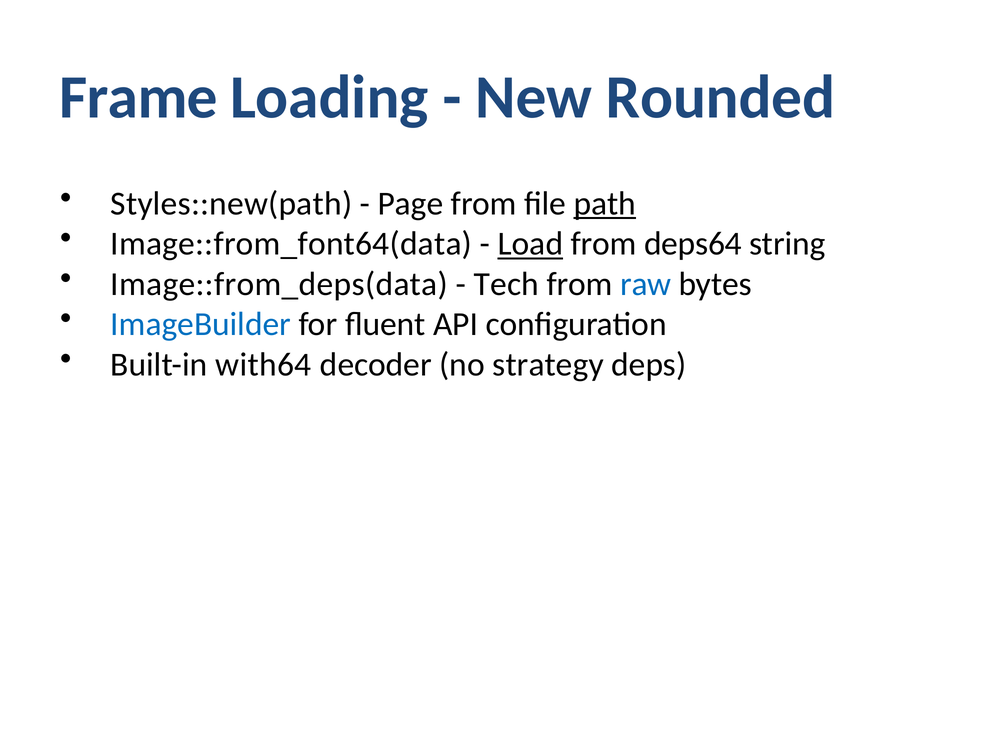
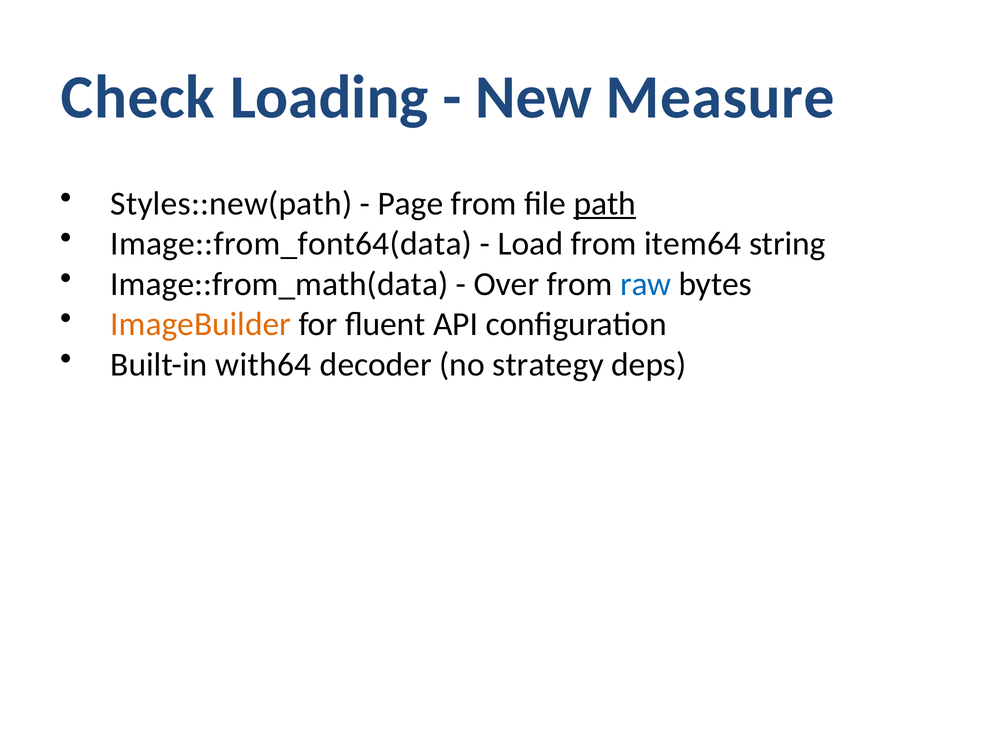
Frame: Frame -> Check (138, 97)
Rounded: Rounded -> Measure (720, 97)
Load underline: present -> none (530, 244)
deps64: deps64 -> item64 (693, 244)
Image::from_deps(data: Image::from_deps(data -> Image::from_math(data (279, 284)
Tech: Tech -> Over (506, 284)
ImageBuilder colour: blue -> orange (201, 324)
